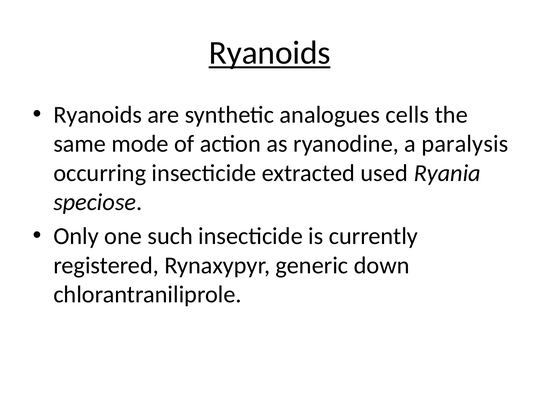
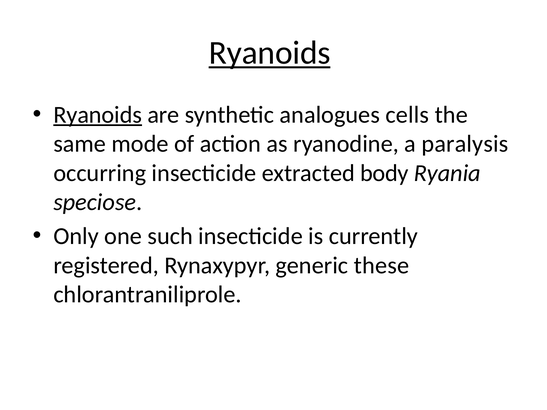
Ryanoids underline: none -> present (98, 115)
used: used -> body (384, 173)
down: down -> these (382, 266)
